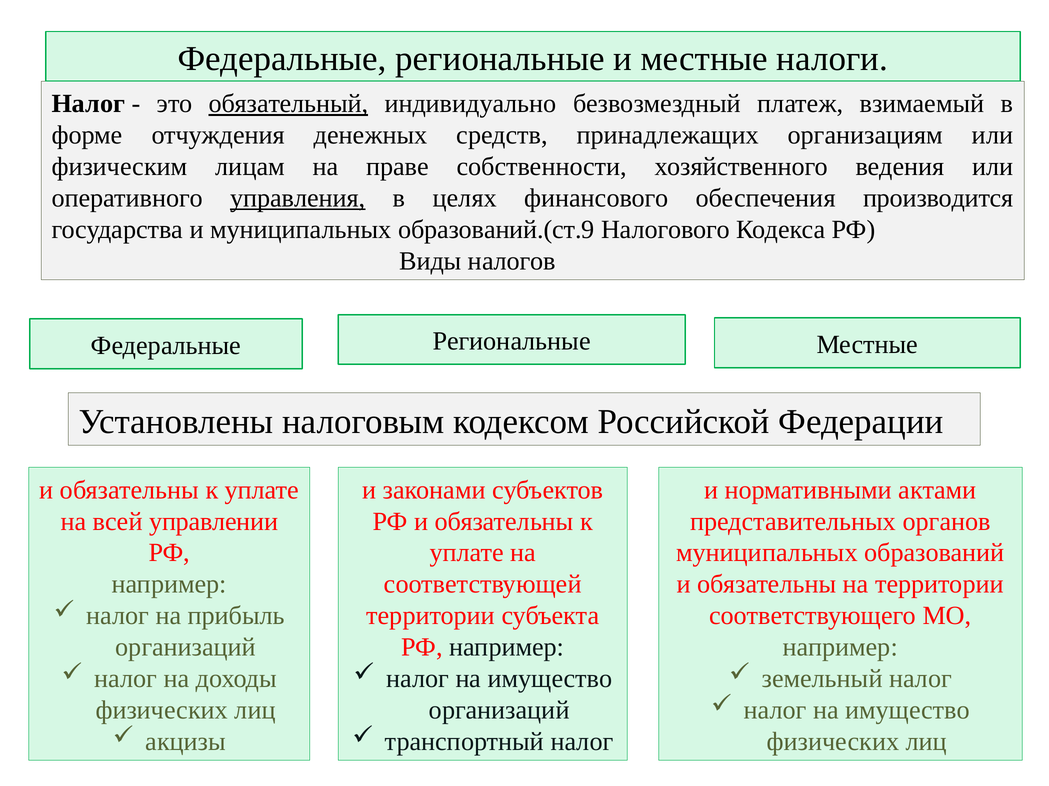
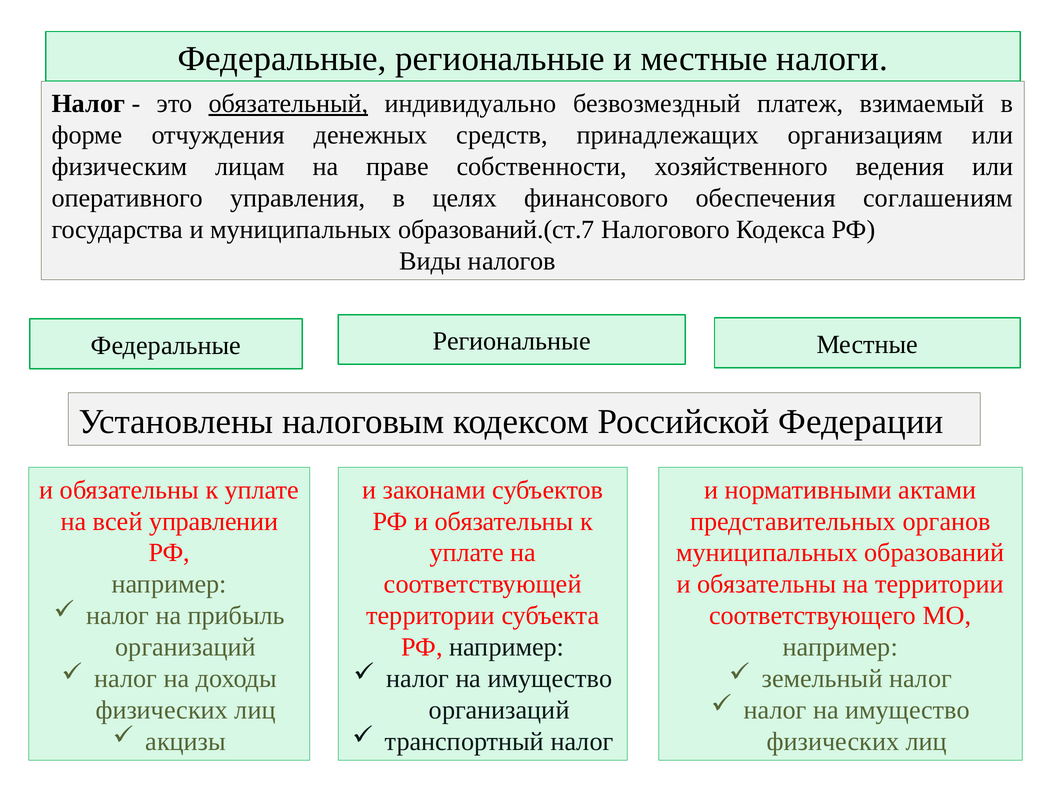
управления underline: present -> none (298, 198)
производится: производится -> соглашениям (938, 198)
образований.(ст.9: образований.(ст.9 -> образований.(ст.7 (496, 230)
